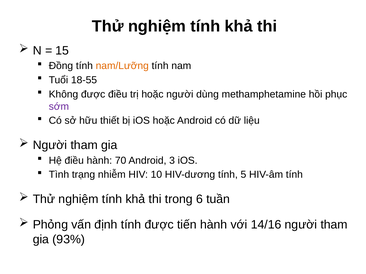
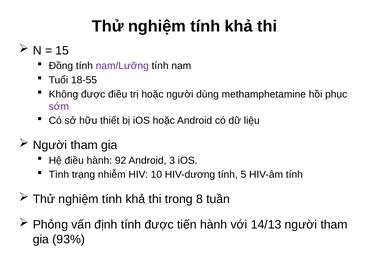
nam/Lưỡng colour: orange -> purple (122, 66)
70: 70 -> 92 (121, 161)
6: 6 -> 8 (199, 199)
14/16: 14/16 -> 14/13 (266, 225)
